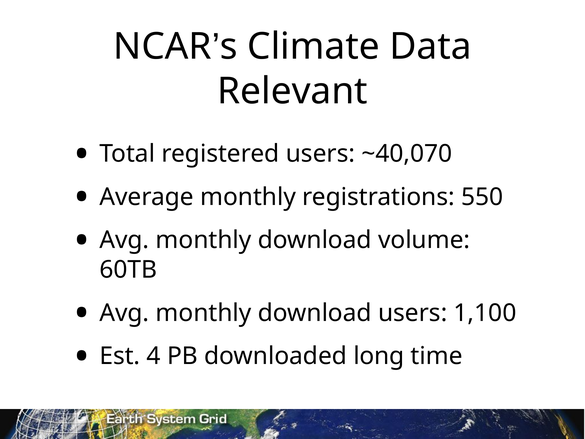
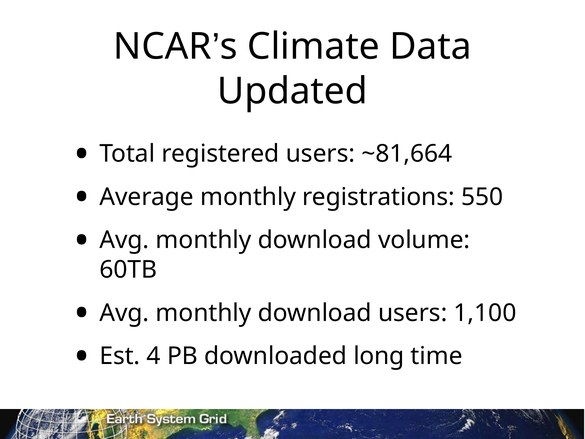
Relevant: Relevant -> Updated (292, 91)
~40,070: ~40,070 -> ~81,664 (407, 154)
